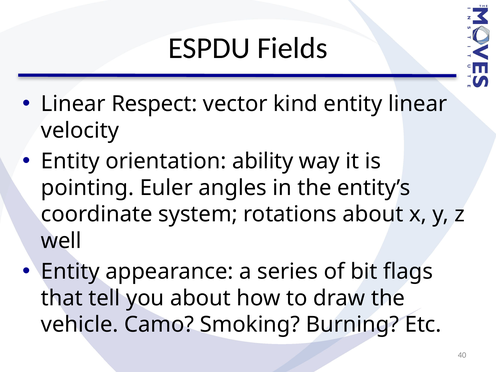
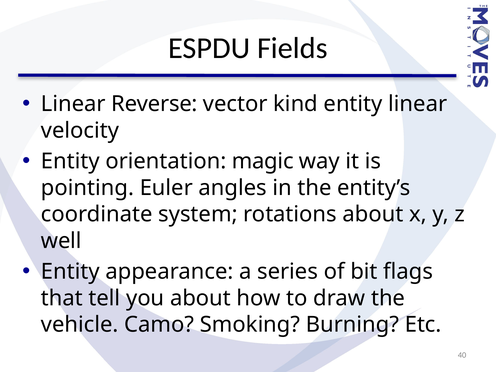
Respect: Respect -> Reverse (154, 104)
ability: ability -> magic (263, 161)
